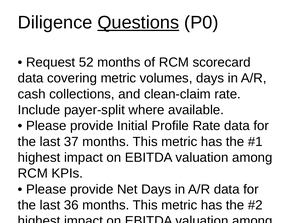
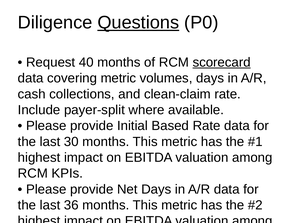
52: 52 -> 40 (86, 62)
scorecard underline: none -> present (222, 62)
Profile: Profile -> Based (170, 126)
37: 37 -> 30 (71, 142)
